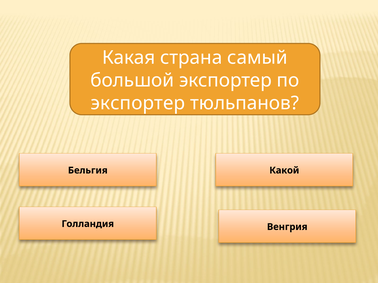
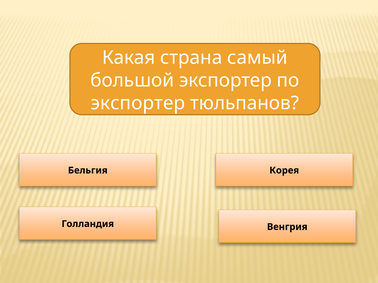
Какой: Какой -> Корея (284, 171)
